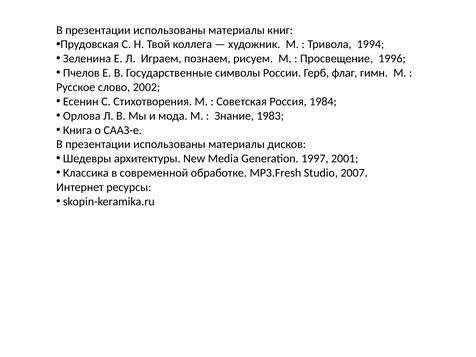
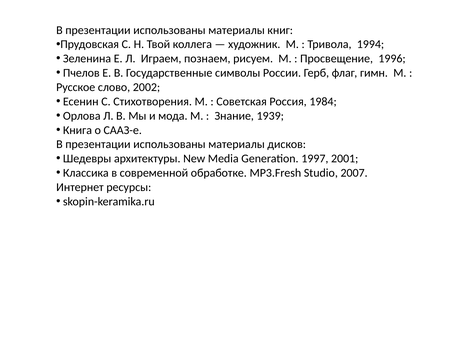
1983: 1983 -> 1939 (270, 116)
